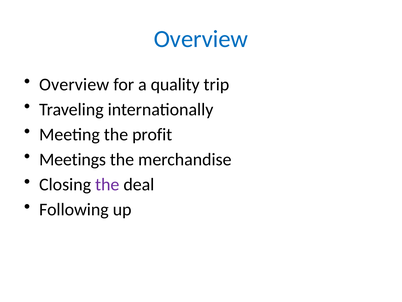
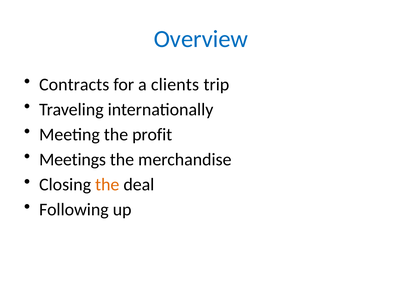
Overview: Overview -> Contracts (74, 84)
quality: quality -> clients (175, 84)
the colour: purple -> orange (107, 184)
